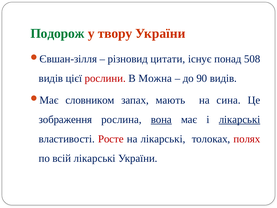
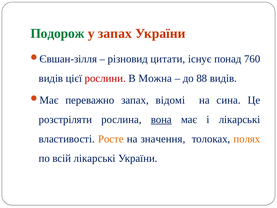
у твору: твору -> запах (115, 33)
508: 508 -> 760 (252, 59)
90: 90 -> 88 (202, 78)
словником: словником -> переважно (90, 100)
мають: мають -> відомі (170, 100)
зображення: зображення -> розстріляти (65, 119)
лікарські underline: present -> none (240, 119)
Росте colour: red -> orange (111, 139)
на лікарські: лікарські -> значення (163, 139)
полях colour: red -> orange (247, 139)
